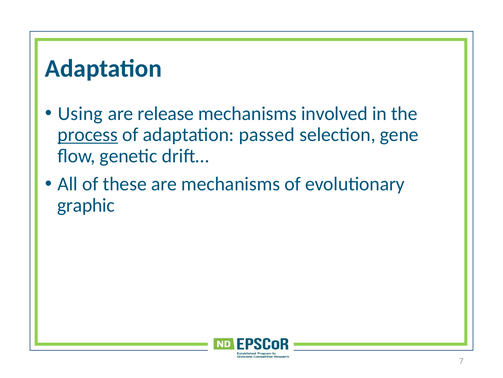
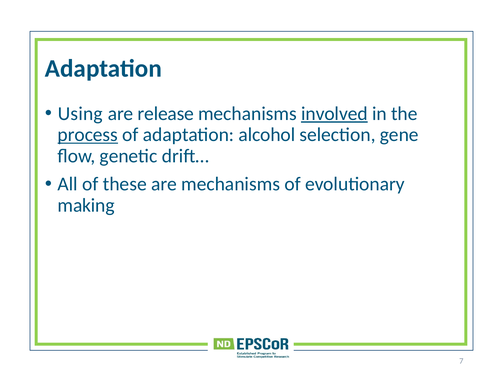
involved underline: none -> present (334, 113)
passed: passed -> alcohol (267, 135)
graphic: graphic -> making (86, 205)
